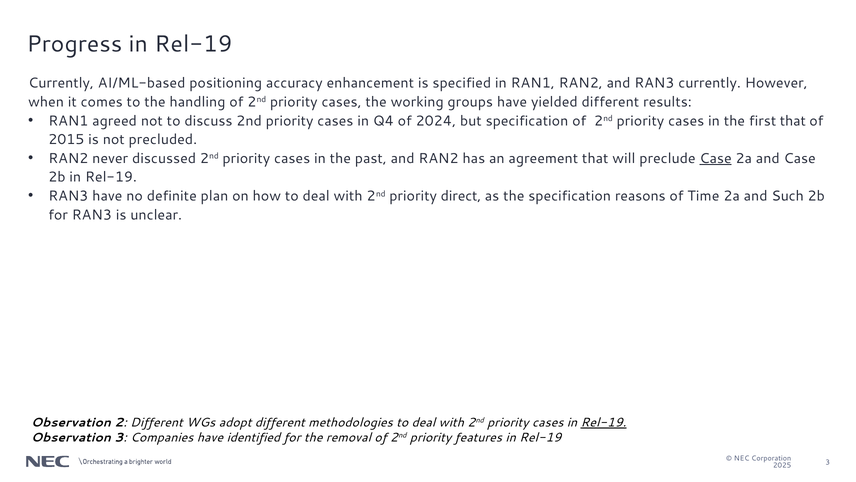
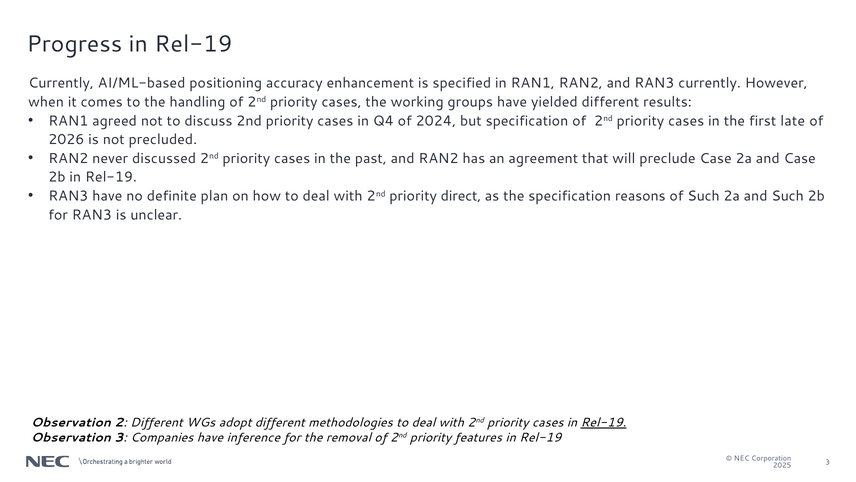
first that: that -> late (793, 121)
2015: 2015 -> 2026 (66, 139)
Case underline: present -> none (716, 158)
of Time: Time -> Such (704, 196)
identified: identified -> inference (253, 437)
